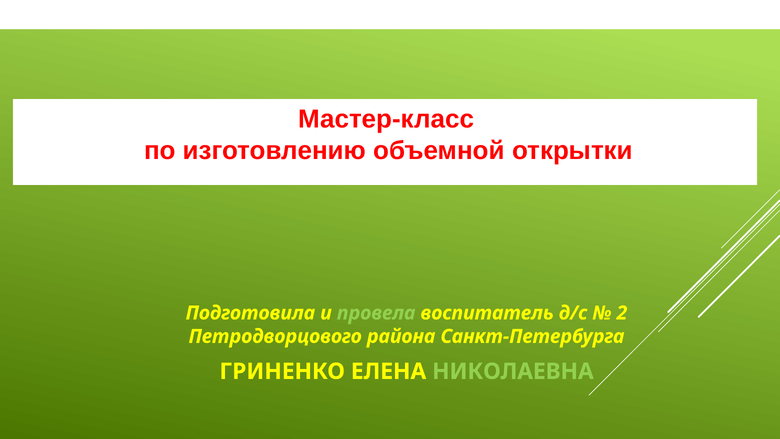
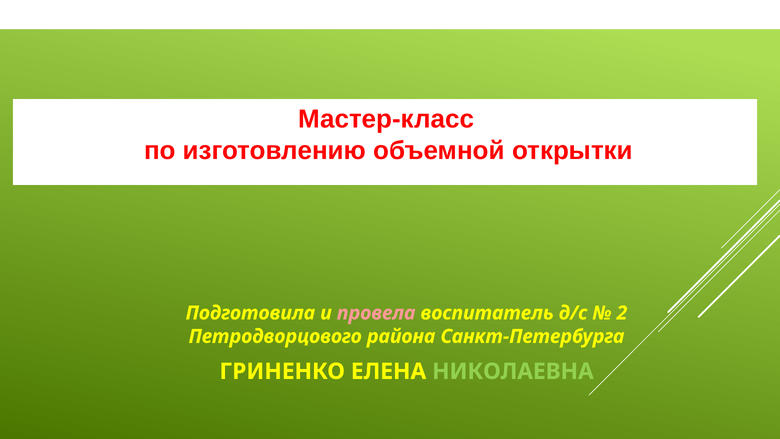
провела colour: light green -> pink (376, 313)
